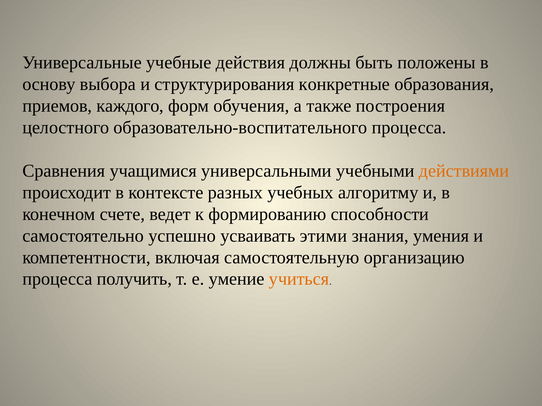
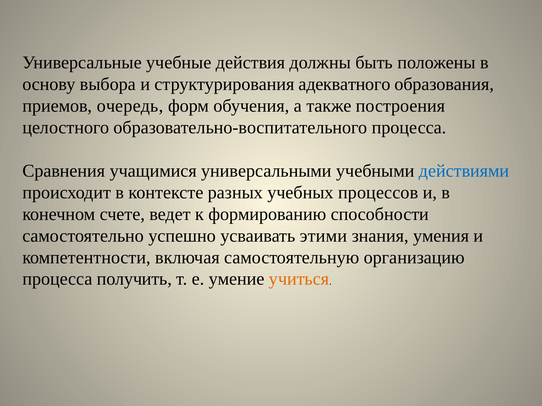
конкретные: конкретные -> адекватного (345, 84)
каждого: каждого -> очередь (130, 106)
действиями colour: orange -> blue (464, 171)
алгоритму: алгоритму -> процессов (378, 193)
